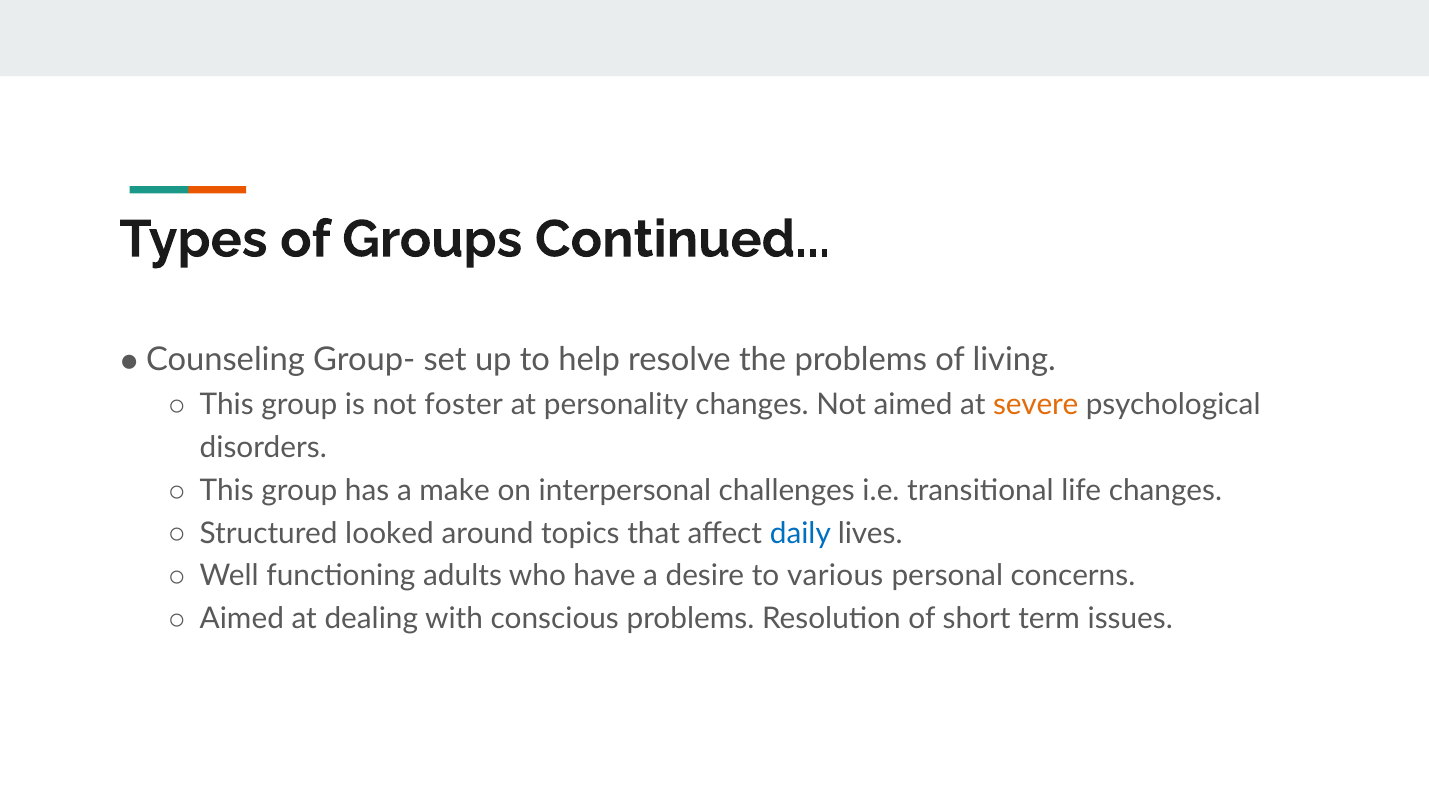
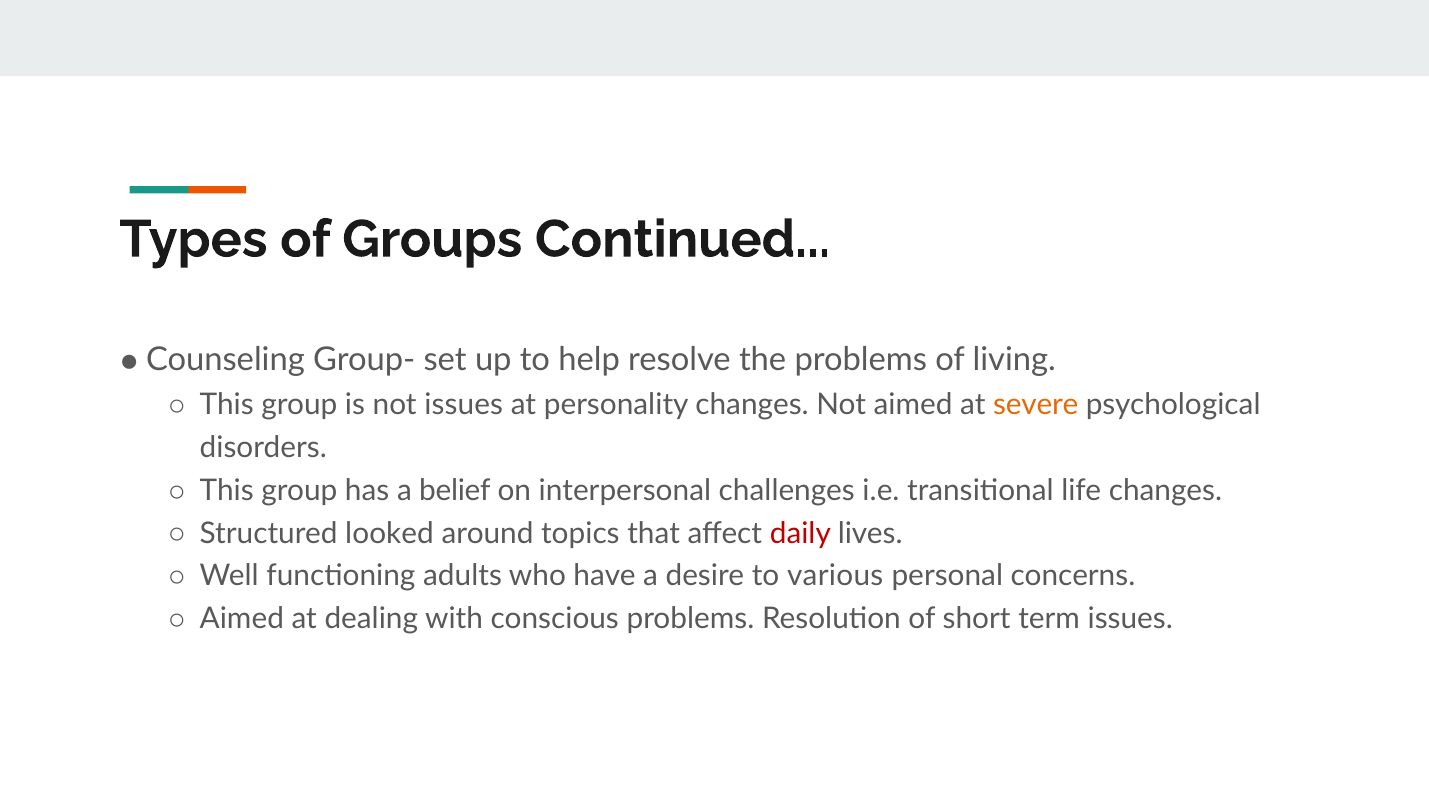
not foster: foster -> issues (464, 404)
make: make -> belief (455, 490)
daily colour: blue -> red (800, 533)
